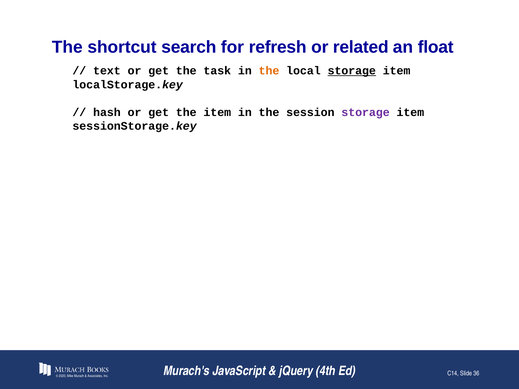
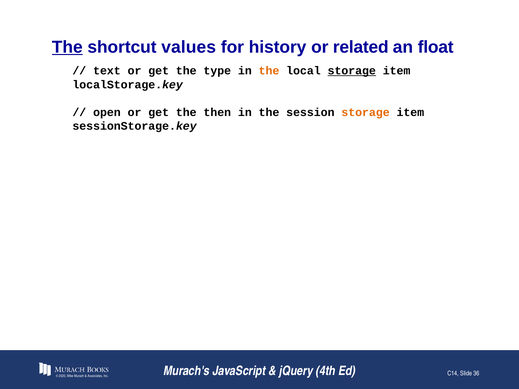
The underline: none -> present (67, 47)
search: search -> values (189, 47)
refresh: refresh -> history (278, 47)
task: task -> type (217, 71)
hash: hash -> open (107, 112)
the item: item -> then (217, 112)
storage colour: purple -> orange (366, 112)
